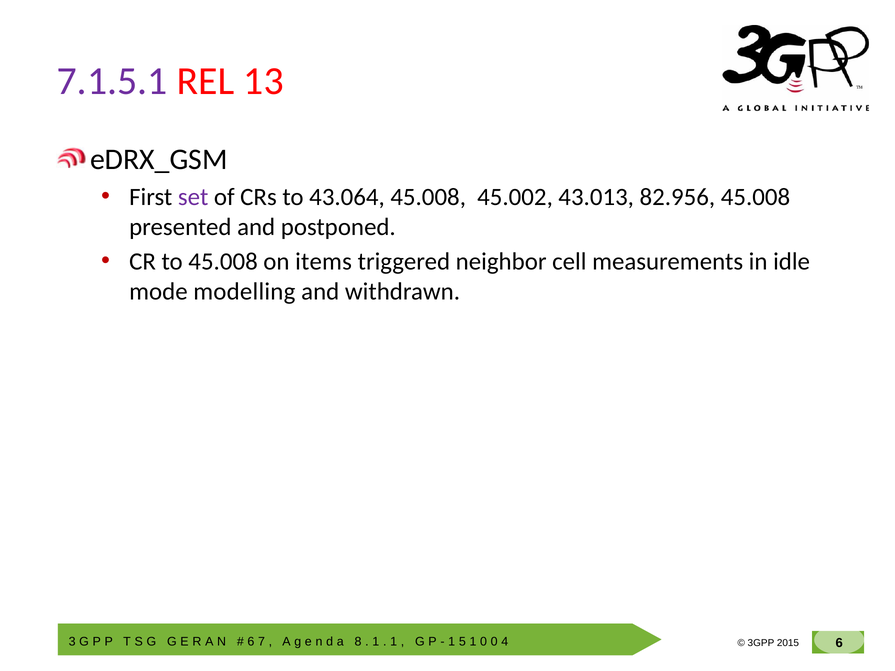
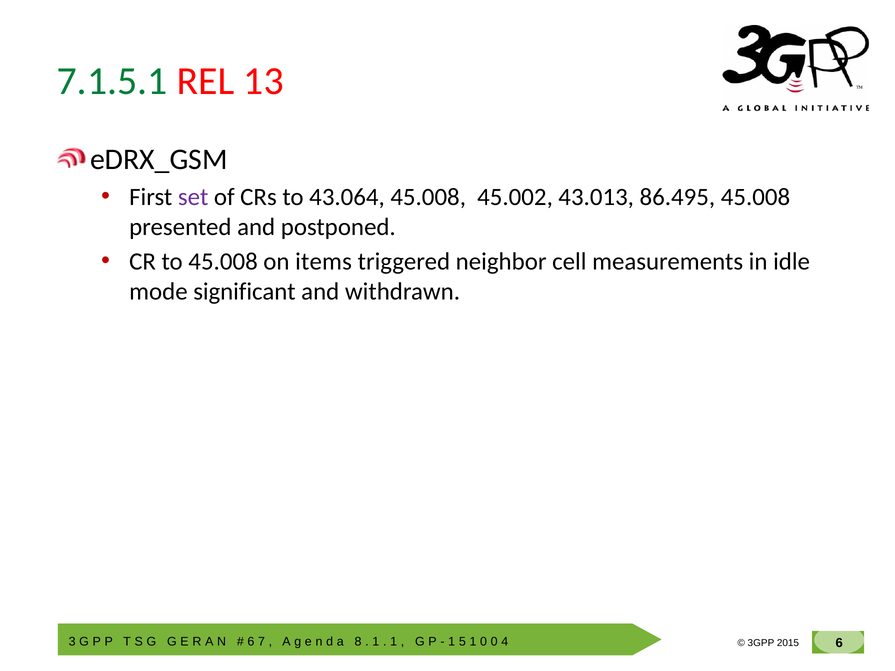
7.1.5.1 colour: purple -> green (112, 81)
82.956: 82.956 -> 86.495 (677, 197)
modelling: modelling -> significant (244, 292)
